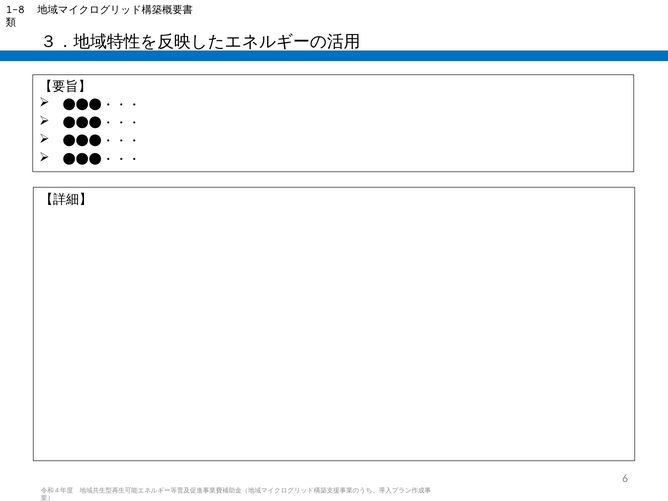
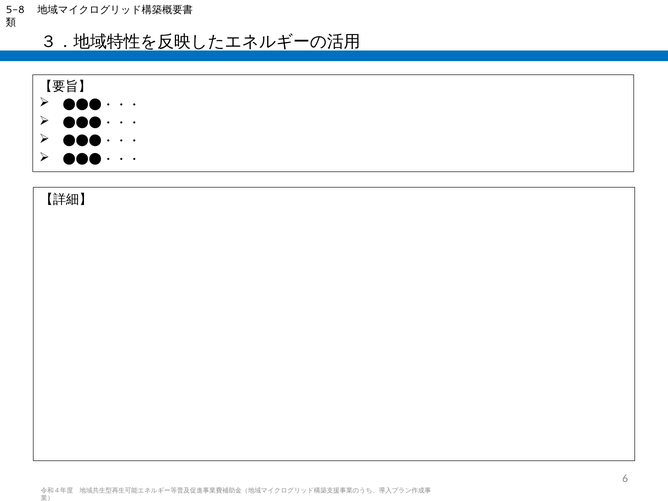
1-8: 1-8 -> 5-8 (15, 10)
